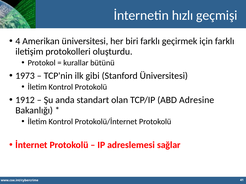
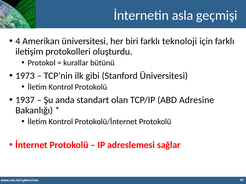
hızlı: hızlı -> asla (183, 15)
geçirmek: geçirmek -> teknoloji (180, 41)
1912: 1912 -> 1937 (25, 100)
